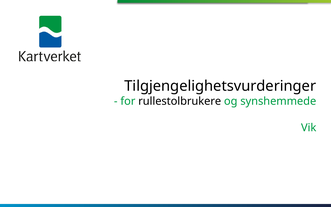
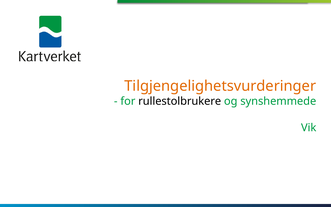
Tilgjengelighetsvurderinger colour: black -> orange (220, 86)
